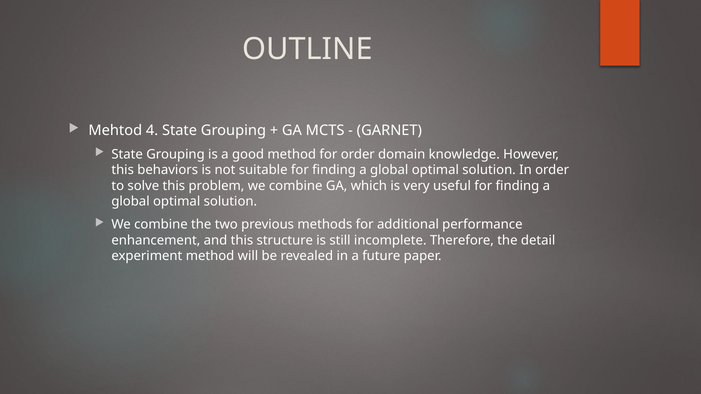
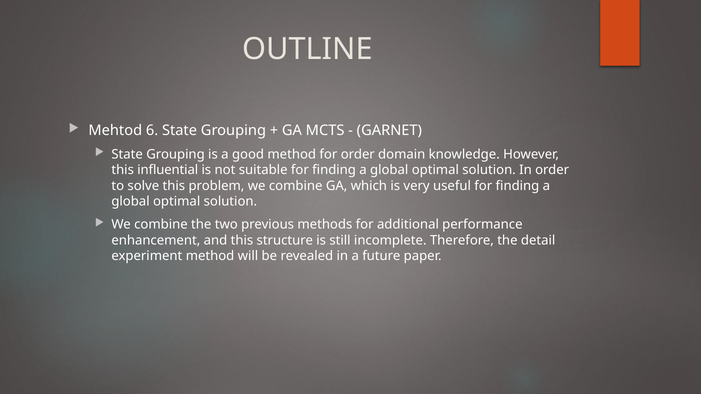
4: 4 -> 6 (152, 130)
behaviors: behaviors -> influential (168, 170)
